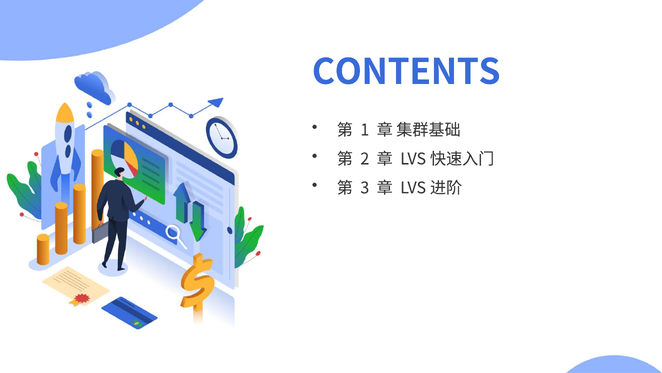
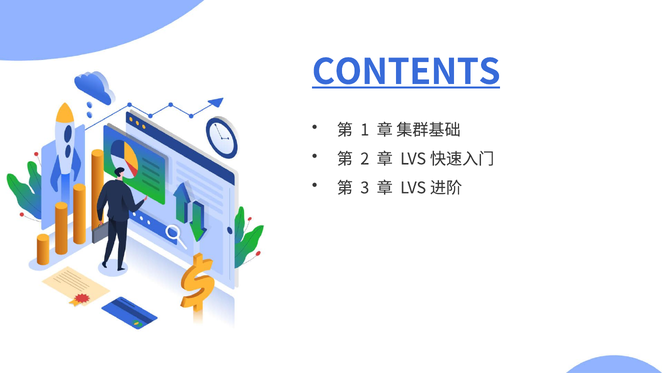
CONTENTS underline: none -> present (406, 72)
